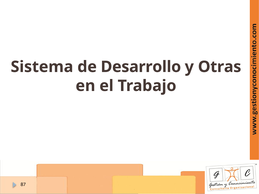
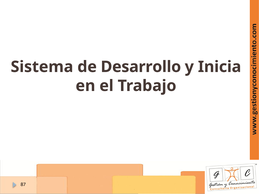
Otras: Otras -> Inicia (220, 67)
